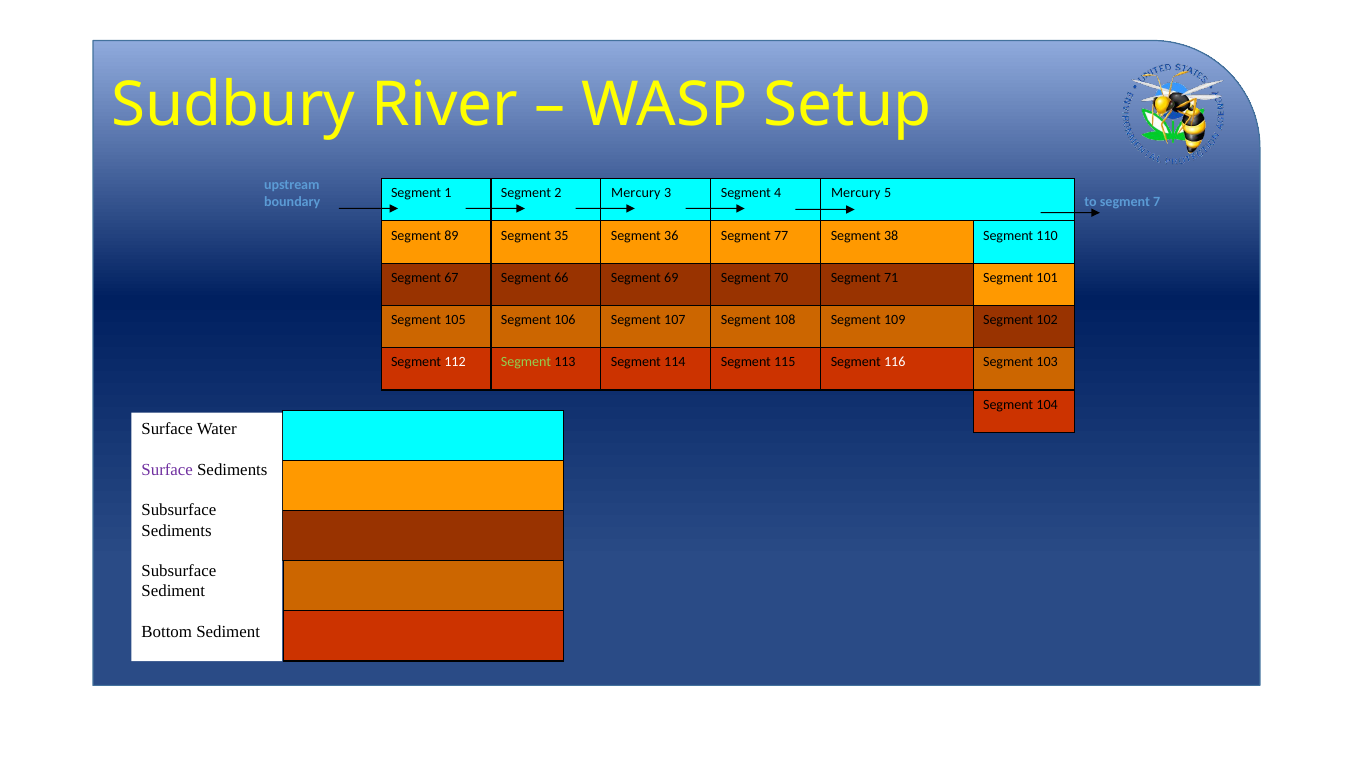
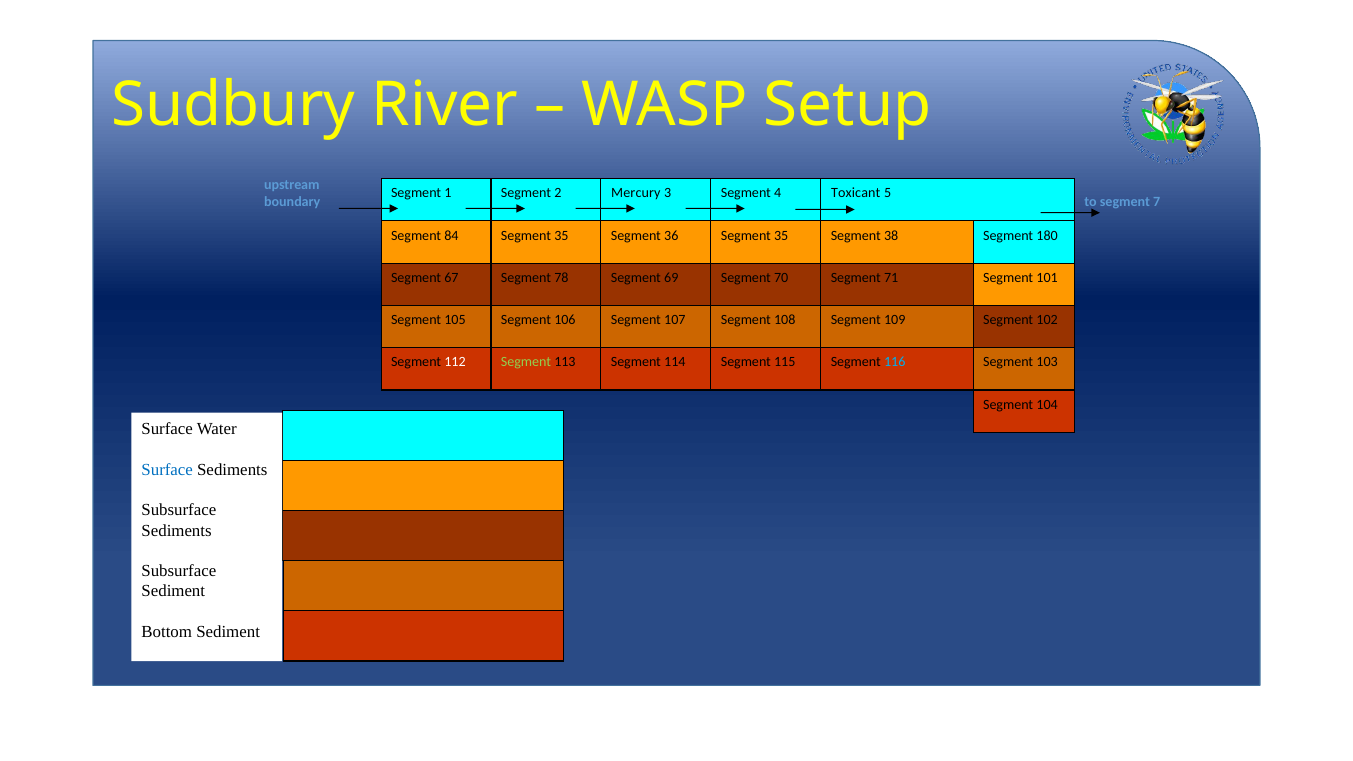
Mercury: Mercury -> Toxicant (856, 193)
89: 89 -> 84 (451, 235)
77: 77 -> 35 (781, 235)
110: 110 -> 180 (1047, 235)
66: 66 -> 78 (561, 278)
116 colour: white -> light blue (895, 362)
Surface colour: purple -> blue (167, 470)
